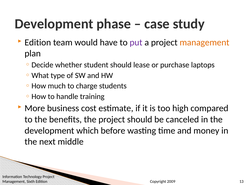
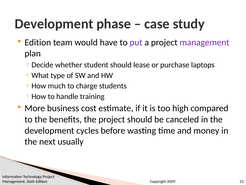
management colour: orange -> purple (204, 42)
which: which -> cycles (87, 130)
middle: middle -> usually (71, 141)
